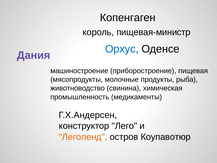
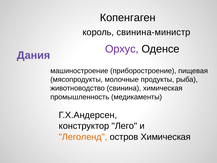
пищевая-министр: пищевая-министр -> свинина-министр (153, 32)
Орхус colour: blue -> purple (122, 49)
остров Коупавотюр: Коупавотюр -> Химическая (166, 137)
